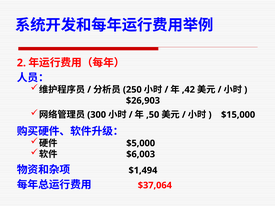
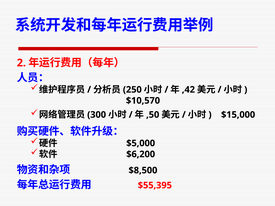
$26,903: $26,903 -> $10,570 (143, 101)
$6,003: $6,003 -> $6,200 (141, 154)
$1,494: $1,494 -> $8,500 (143, 171)
$37,064: $37,064 -> $55,395 (155, 186)
